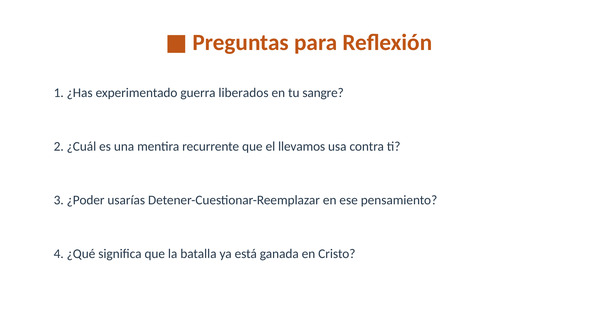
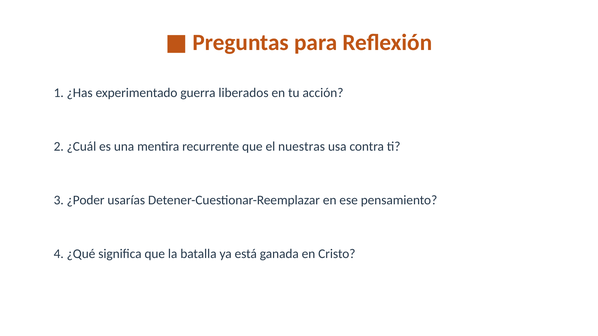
sangre: sangre -> acción (323, 93)
llevamos: llevamos -> nuestras (302, 147)
